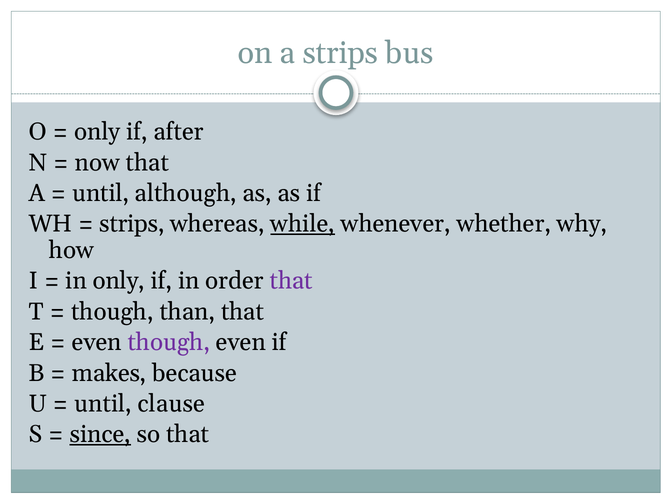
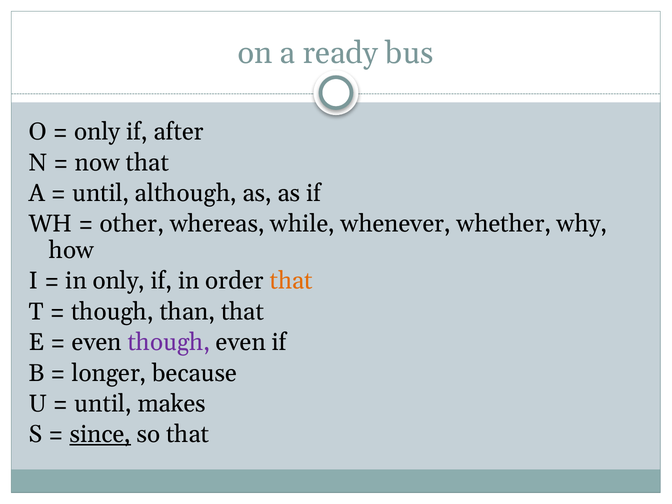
a strips: strips -> ready (340, 53)
strips: strips -> other (132, 224)
while underline: present -> none (303, 224)
that colour: purple -> orange (291, 281)
makes: makes -> longer (109, 373)
clause: clause -> makes (172, 404)
